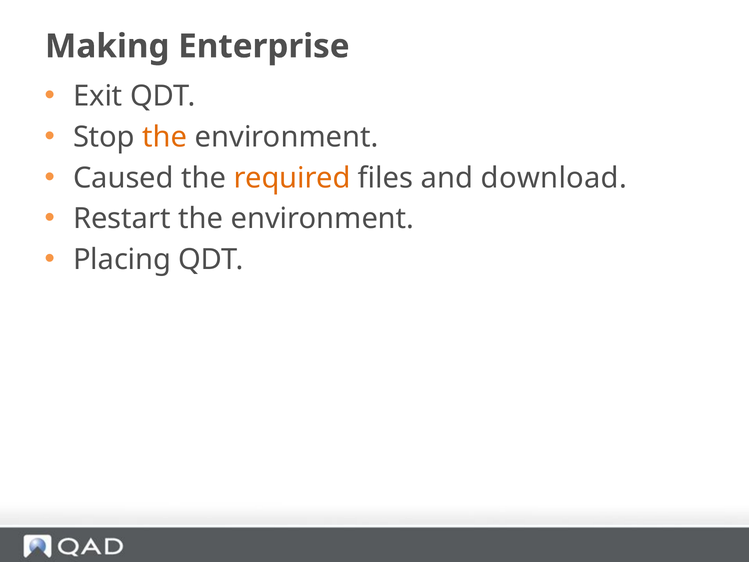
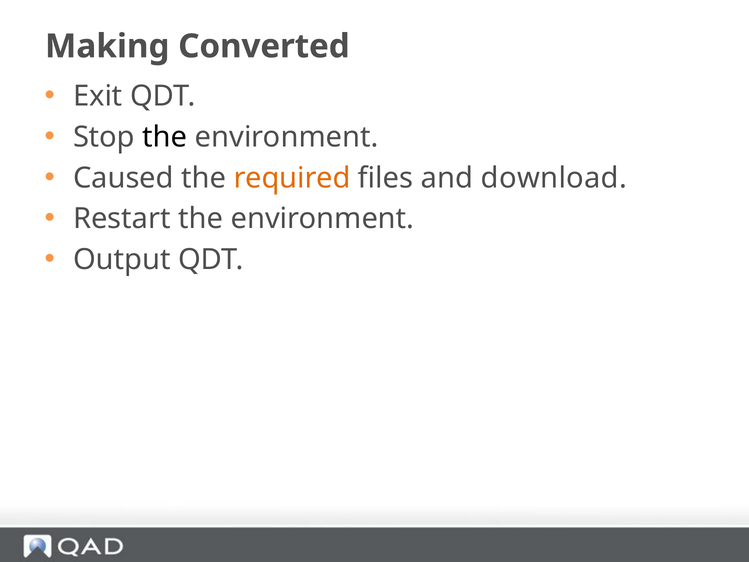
Enterprise: Enterprise -> Converted (264, 46)
the colour: orange -> black (165, 137)
Placing: Placing -> Output (122, 260)
